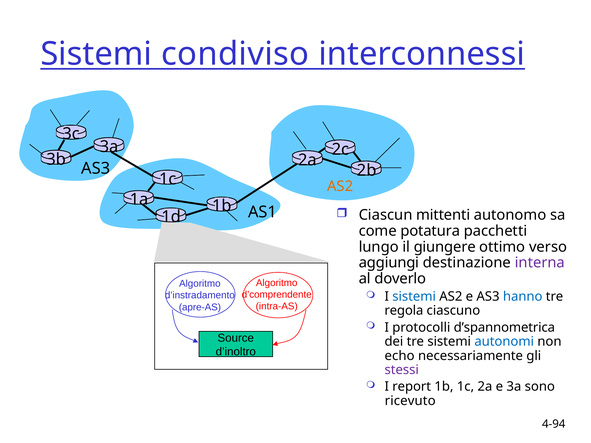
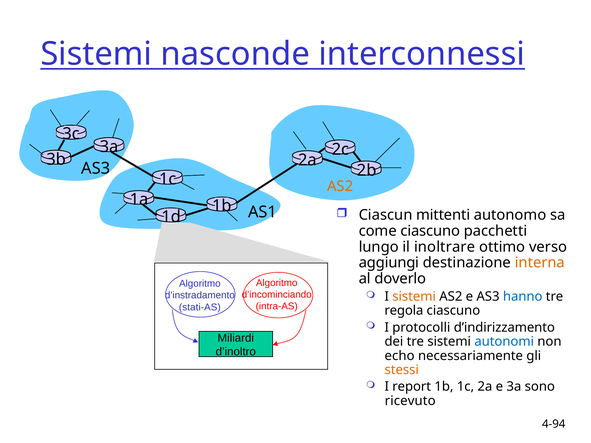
condiviso: condiviso -> nasconde (235, 54)
come potatura: potatura -> ciascuno (430, 231)
giungere: giungere -> inoltrare (445, 247)
interna colour: purple -> orange (540, 263)
d’comprendente: d’comprendente -> d’incominciando (277, 295)
sistemi colour: blue -> orange (414, 297)
apre-AS: apre-AS -> stati-AS (200, 307)
d’spannometrica: d’spannometrica -> d’indirizzamento (504, 328)
Source: Source -> Miliardi (236, 338)
stessi colour: purple -> orange (402, 370)
